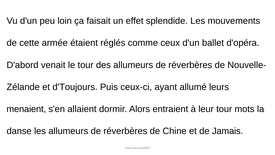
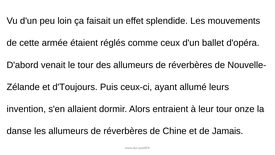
menaient: menaient -> invention (26, 109)
mots: mots -> onze (245, 109)
